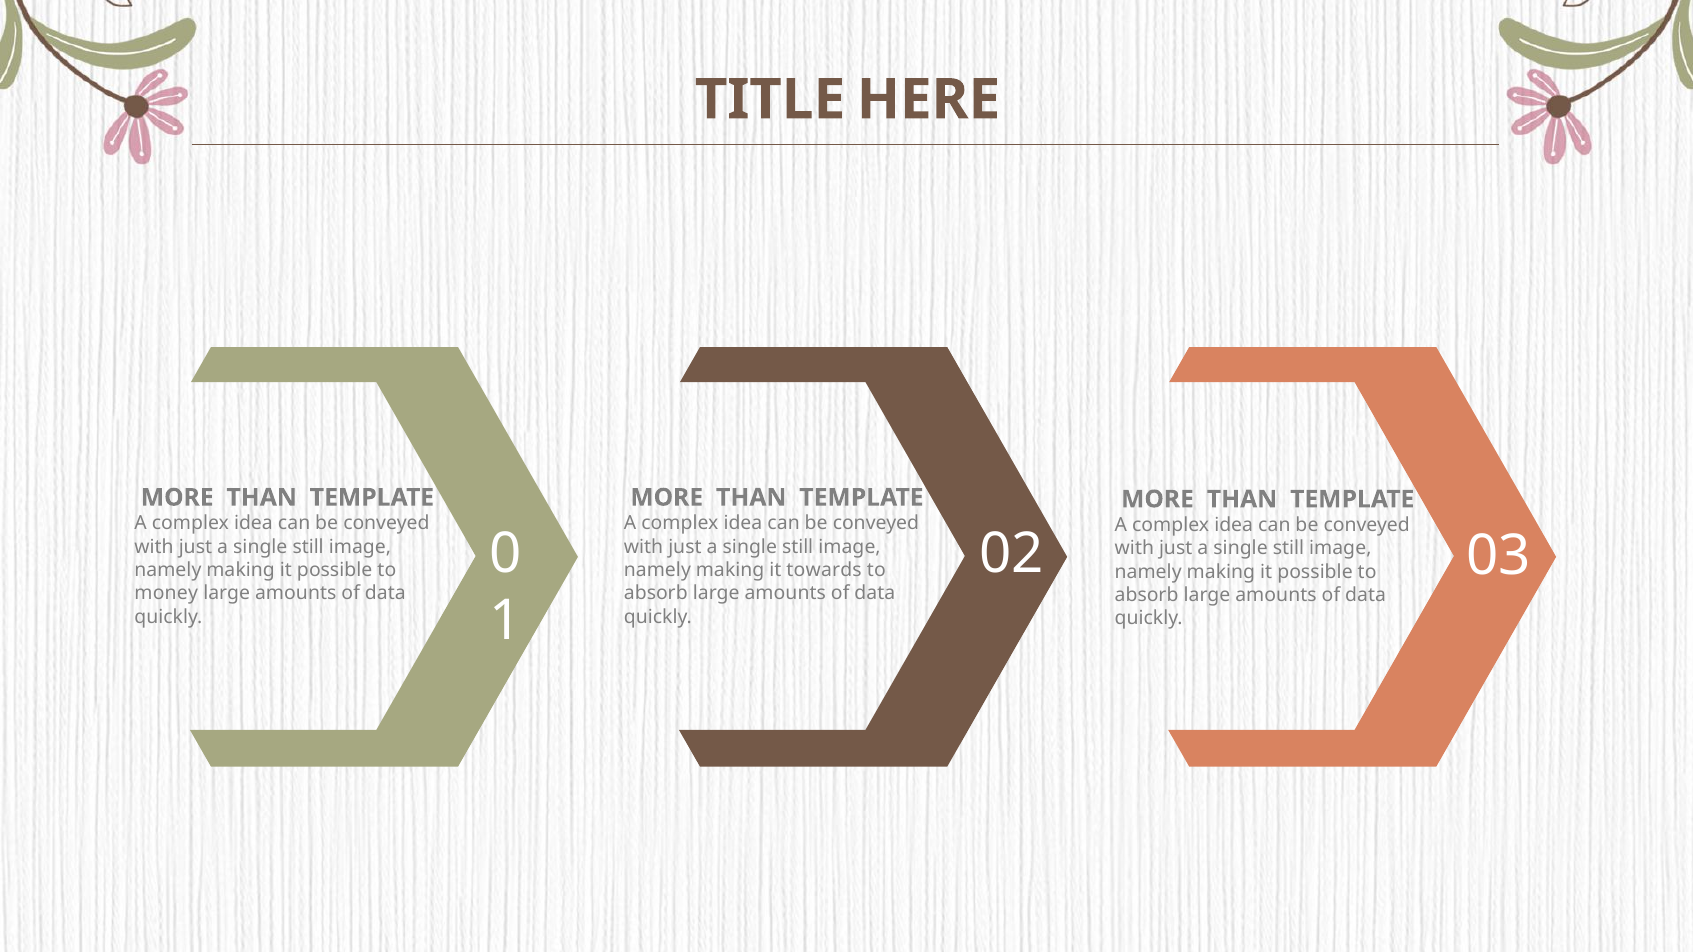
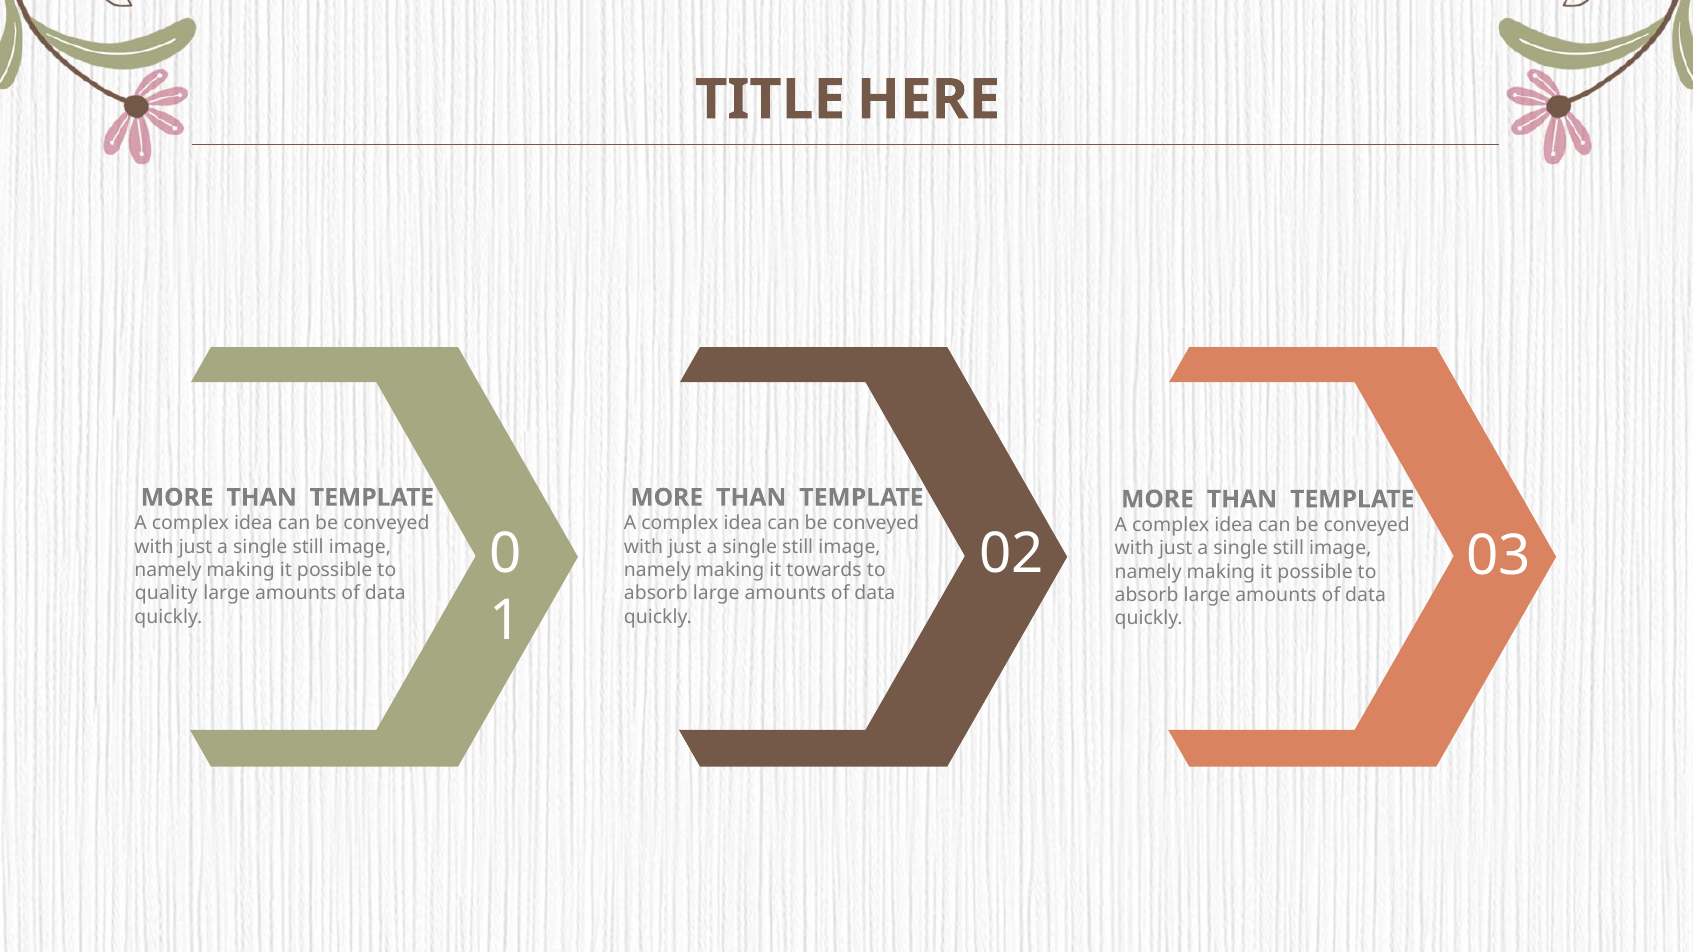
money: money -> quality (166, 594)
